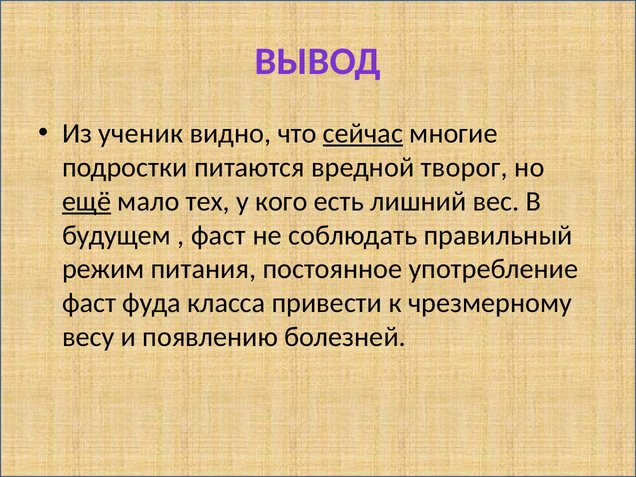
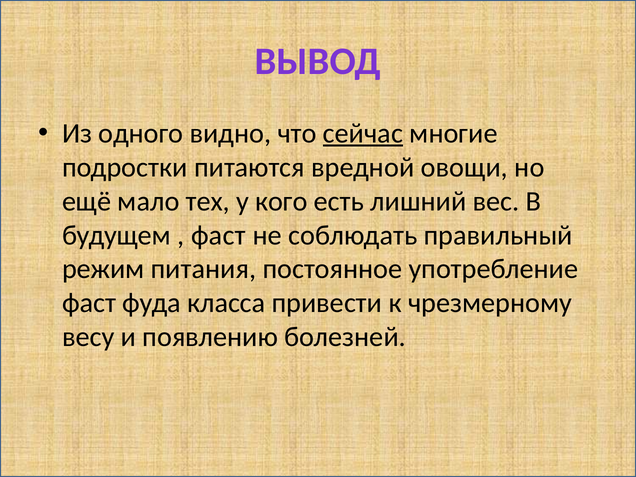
ученик: ученик -> одного (141, 133)
творог: творог -> овощи (464, 167)
ещё underline: present -> none (87, 201)
